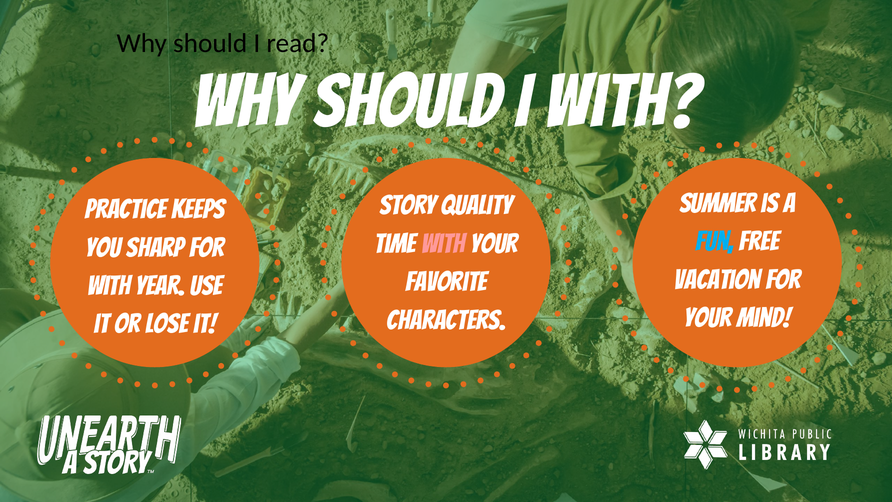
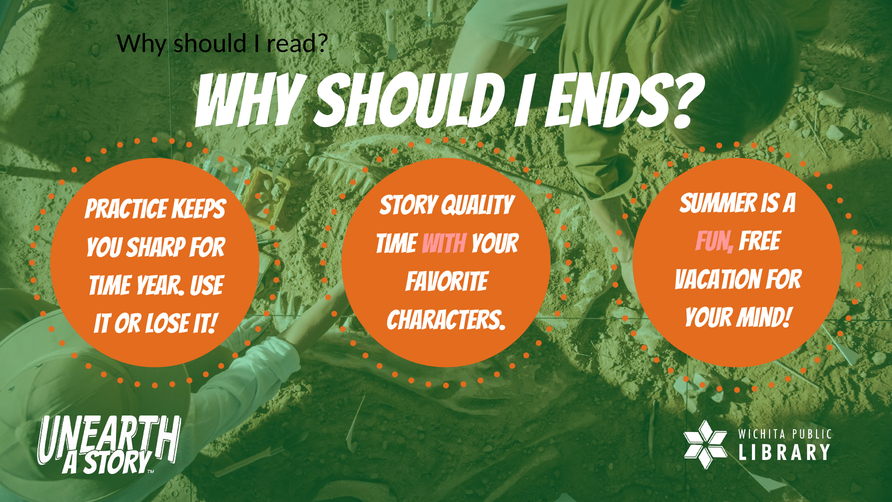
I with: with -> ends (622, 103)
fun colour: light blue -> pink (715, 242)
with: with -> time (108, 286)
